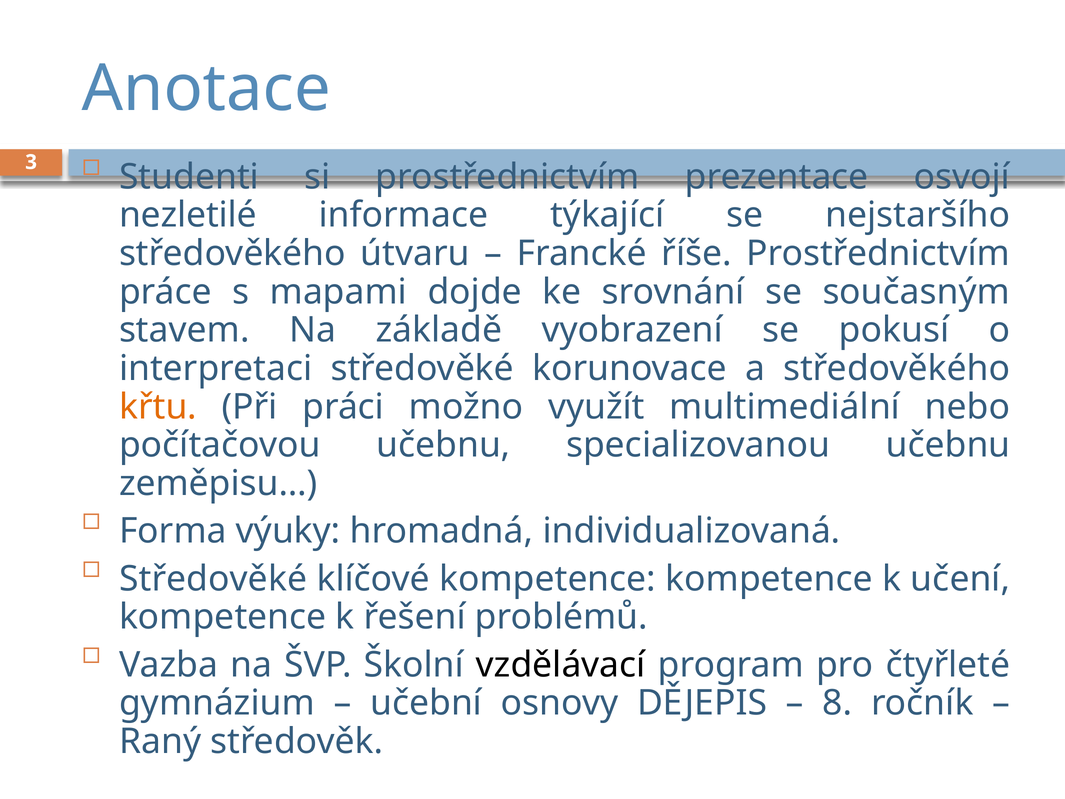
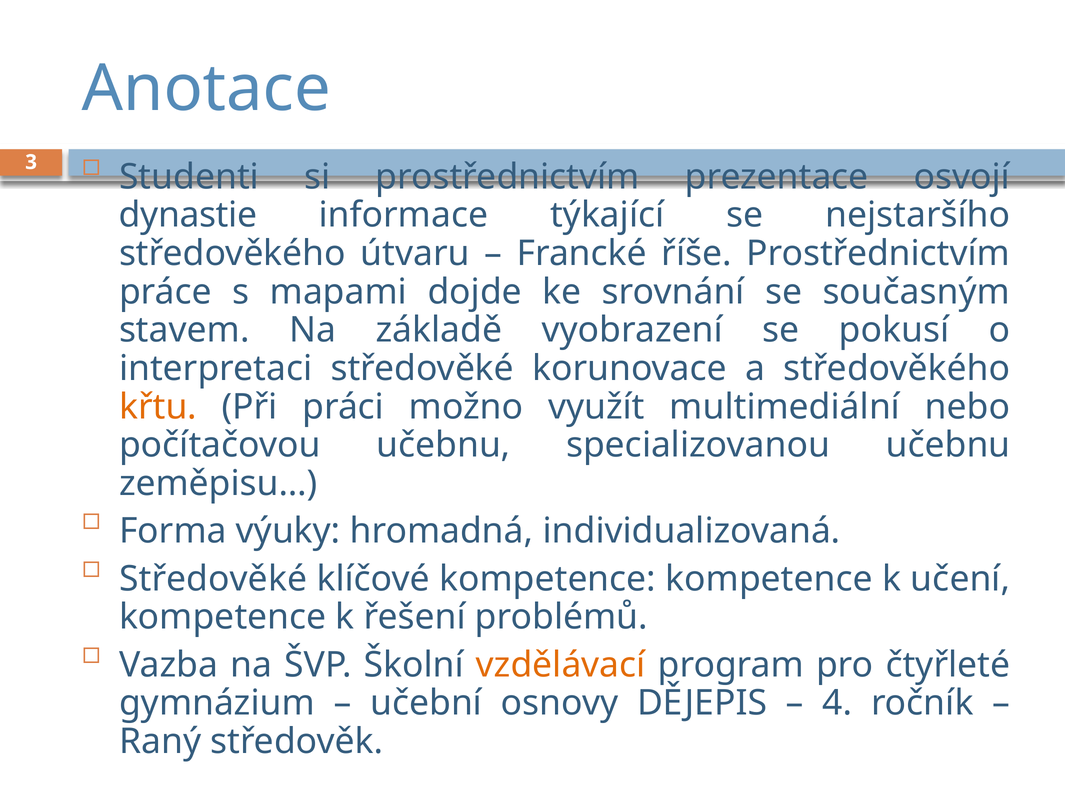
nezletilé: nezletilé -> dynastie (188, 215)
vzdělávací colour: black -> orange (561, 665)
8: 8 -> 4 (837, 703)
